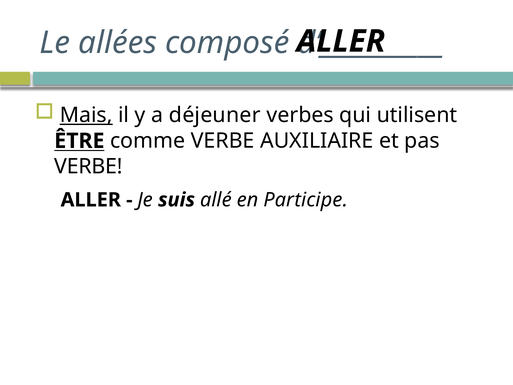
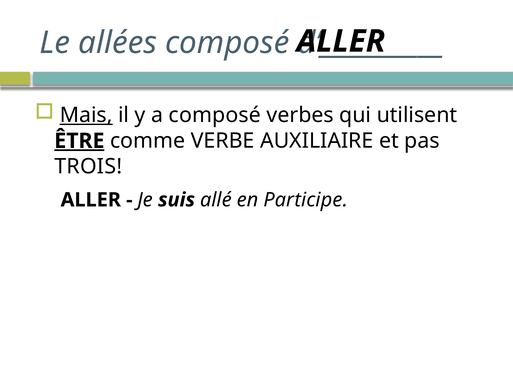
a déjeuner: déjeuner -> composé (215, 115)
ÊTRE underline: none -> present (79, 141)
VERBE: VERBE -> TROIS (88, 166)
